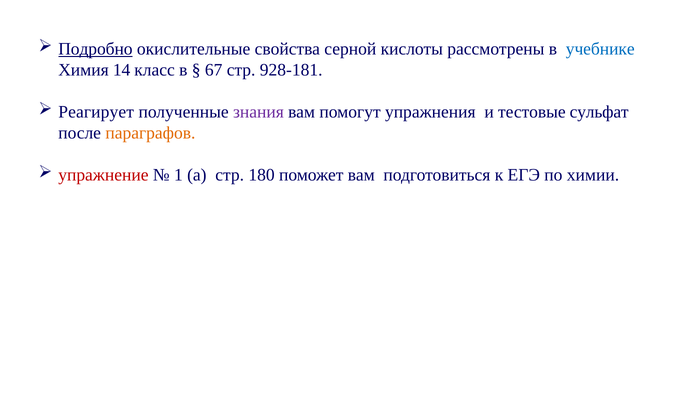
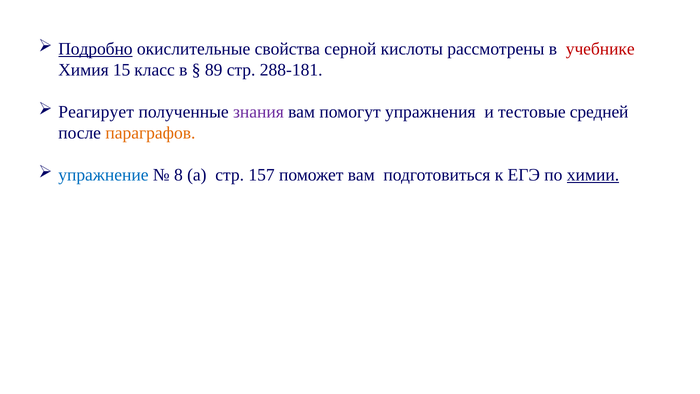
учебнике colour: blue -> red (600, 49)
14: 14 -> 15 (122, 70)
67: 67 -> 89 (214, 70)
928-181: 928-181 -> 288-181 (291, 70)
сульфат: сульфат -> средней (599, 112)
упражнение colour: red -> blue (103, 175)
1: 1 -> 8 (178, 175)
180: 180 -> 157 (262, 175)
химии underline: none -> present (593, 175)
